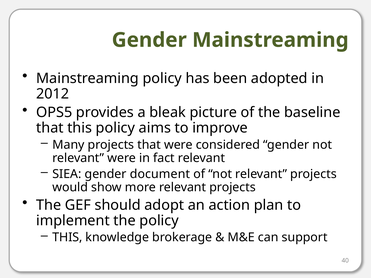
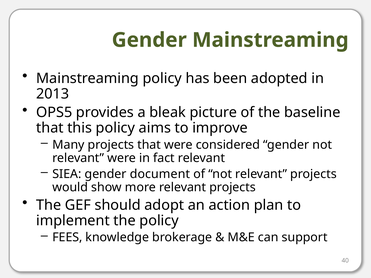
2012: 2012 -> 2013 (53, 94)
THIS: THIS -> FEES (67, 238)
